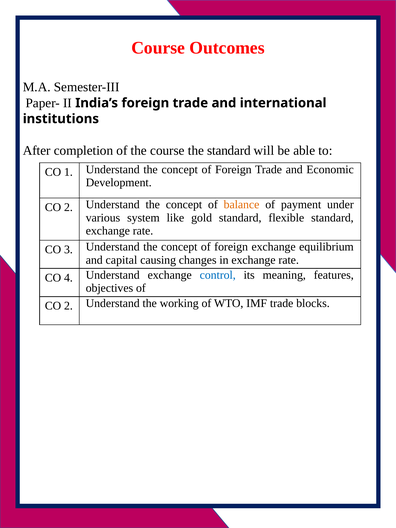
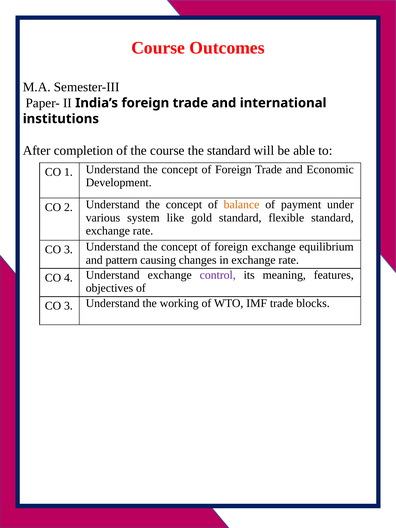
capital: capital -> pattern (122, 260)
control colour: blue -> purple (218, 275)
2: 2 -> 3 (68, 306)
